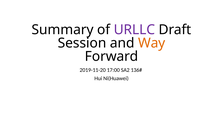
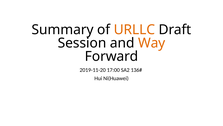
URLLC colour: purple -> orange (134, 30)
